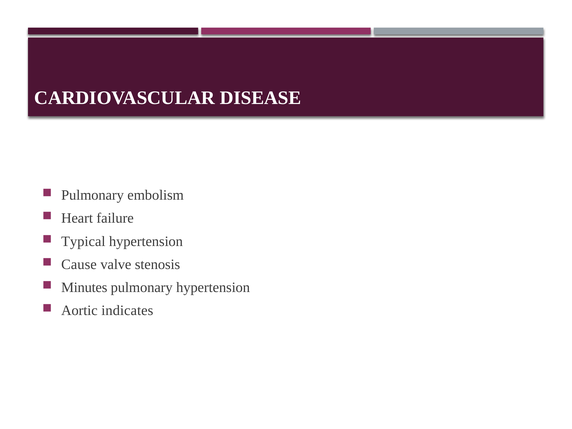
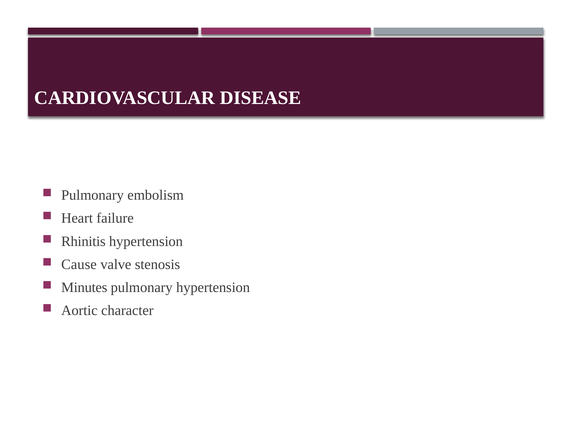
Typical: Typical -> Rhinitis (83, 241)
indicates: indicates -> character (127, 311)
